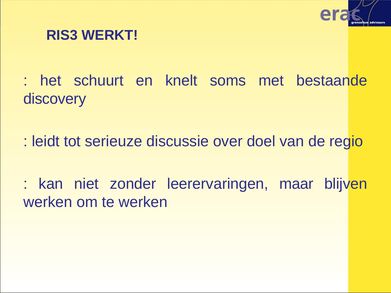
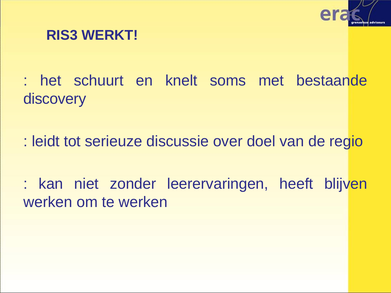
maar: maar -> heeft (296, 184)
